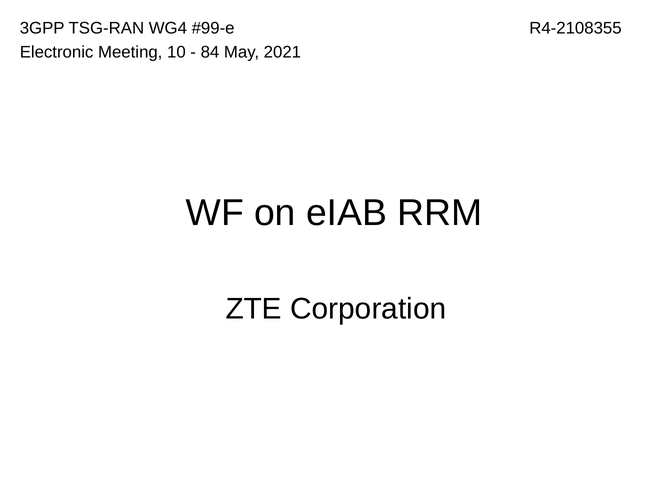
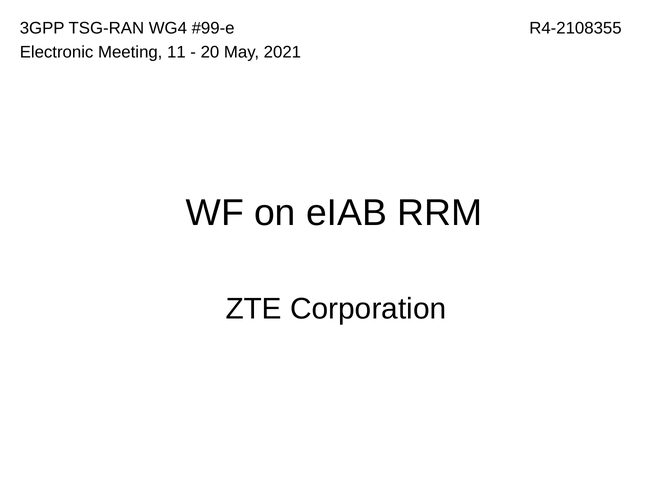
10: 10 -> 11 (176, 52)
84: 84 -> 20 (210, 52)
